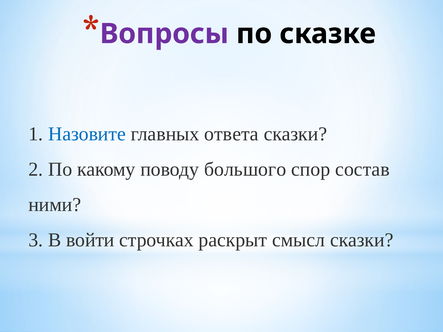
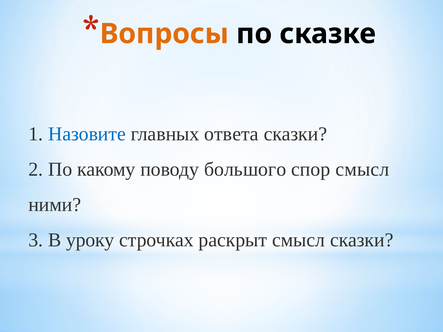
Вопросы colour: purple -> orange (164, 34)
спор состав: состав -> смысл (362, 169)
войти: войти -> уроку (90, 240)
